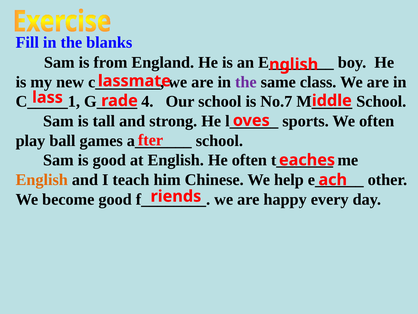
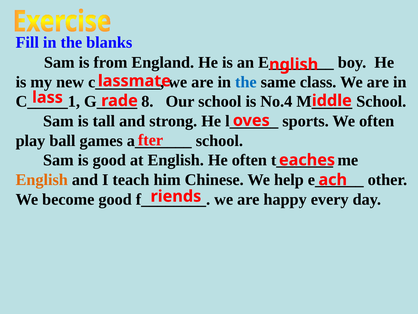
the colour: purple -> blue (246, 82)
4: 4 -> 8 (147, 101)
No.7: No.7 -> No.4 (276, 101)
